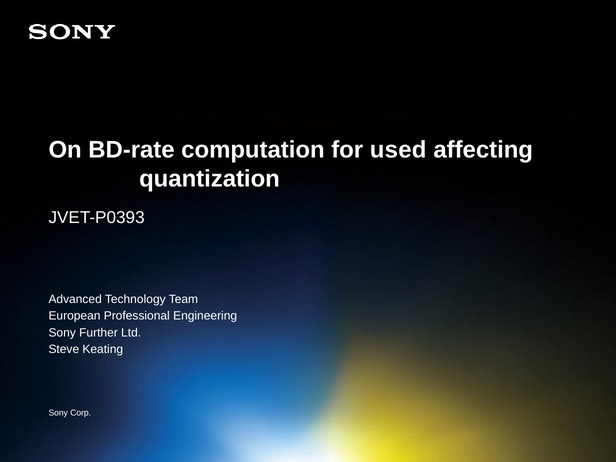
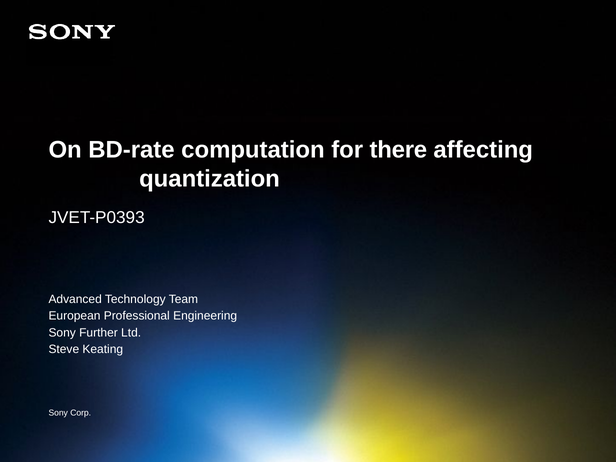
used: used -> there (398, 150)
